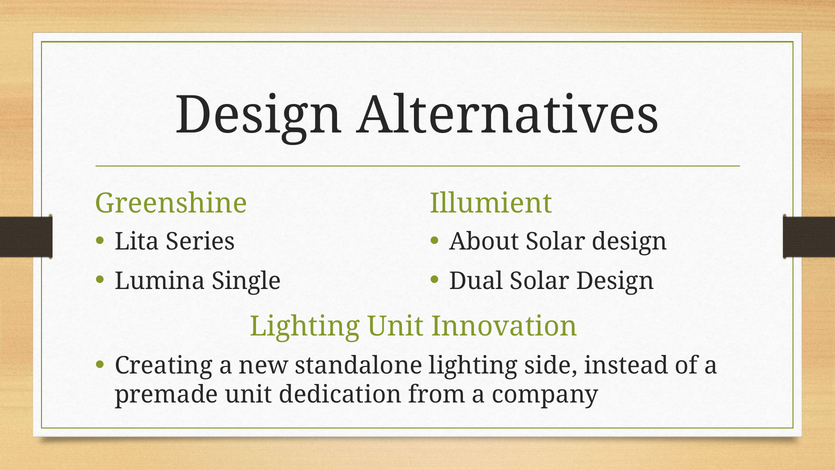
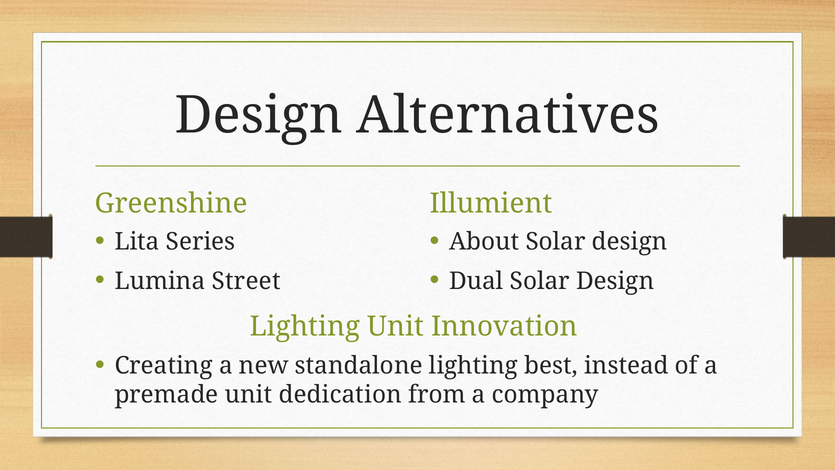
Single: Single -> Street (246, 281)
side: side -> best (551, 365)
